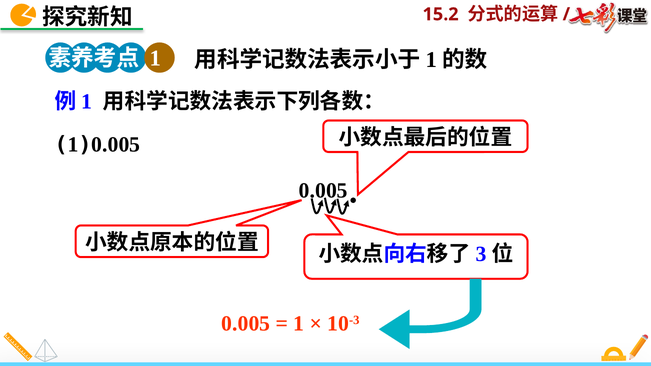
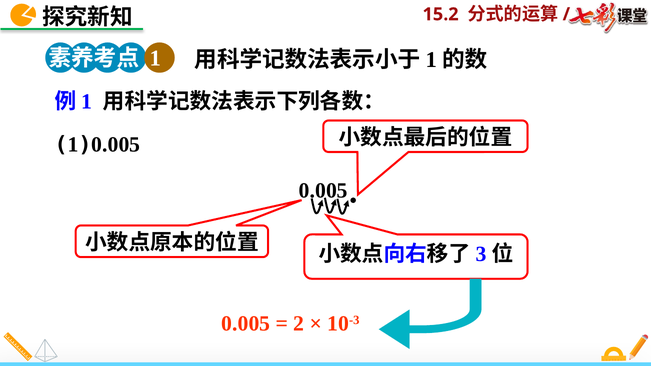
1: 1 -> 2 (299, 324)
